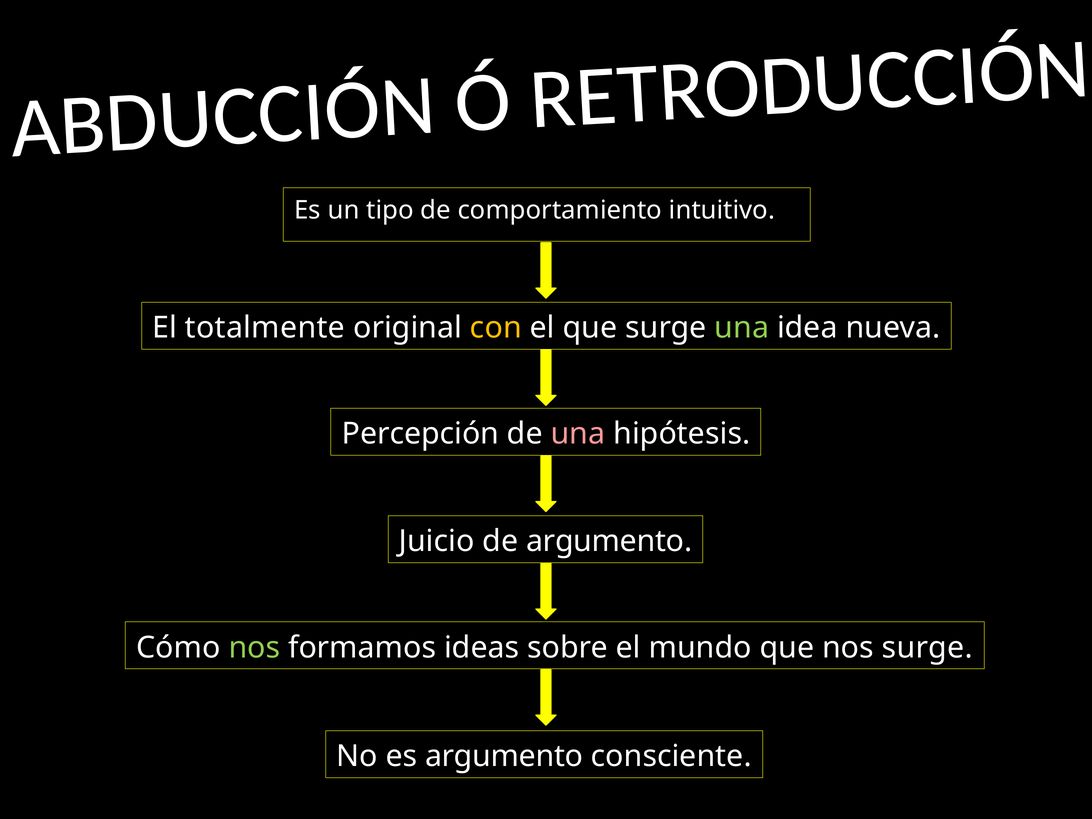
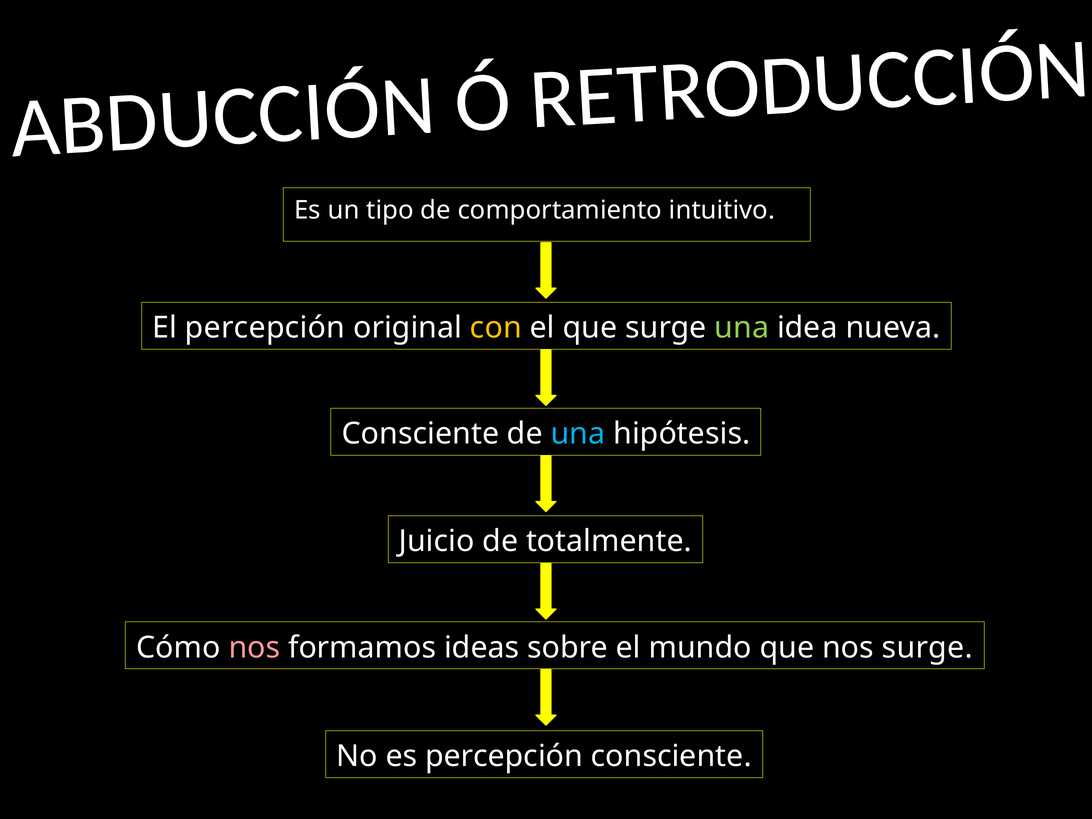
El totalmente: totalmente -> percepción (265, 328)
Percepción: Percepción -> Consciente (420, 434)
una colour: pink -> light blue (578, 434)
de argumento: argumento -> totalmente (609, 541)
nos colour: light green -> pink (254, 648)
es argumento: argumento -> percepción (504, 756)
